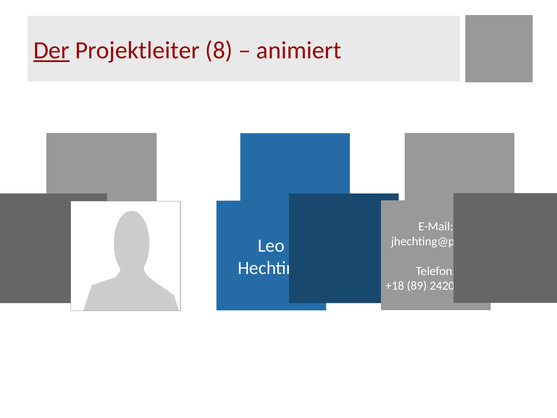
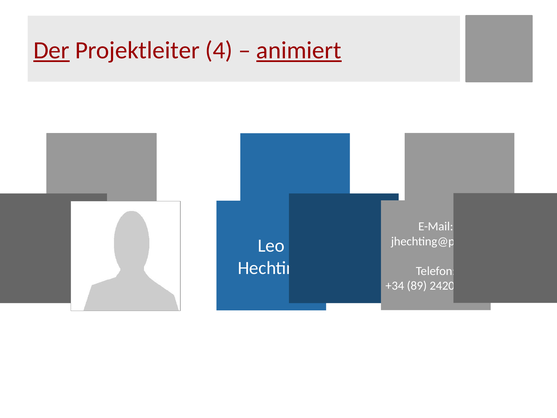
8: 8 -> 4 (219, 50)
animiert underline: none -> present (299, 50)
+18: +18 -> +34 (395, 286)
